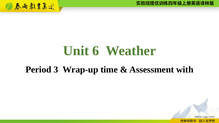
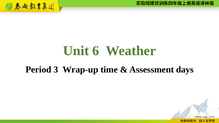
with: with -> days (185, 70)
